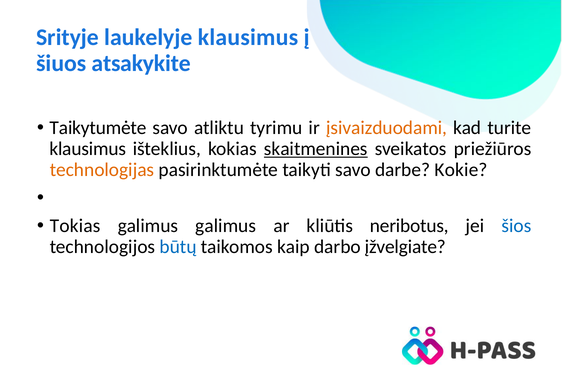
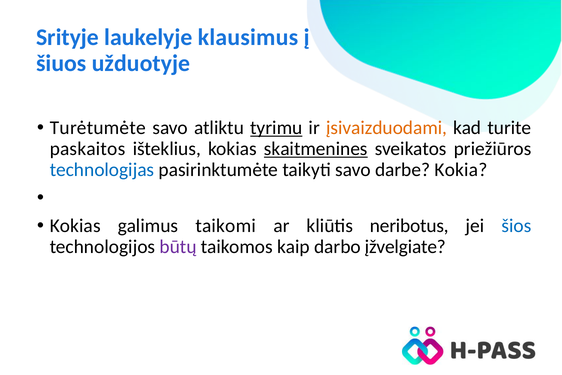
atsakykite: atsakykite -> užduotyje (141, 63)
Taikytumėte: Taikytumėte -> Turėtumėte (98, 128)
tyrimu underline: none -> present (276, 128)
klausimus: klausimus -> paskaitos (88, 149)
technologijas colour: orange -> blue (102, 170)
Kokie: Kokie -> Kokia (461, 170)
Tokias: Tokias -> Kokias (75, 225)
galimus galimus: galimus -> taikomi (226, 225)
būtų colour: blue -> purple (178, 246)
